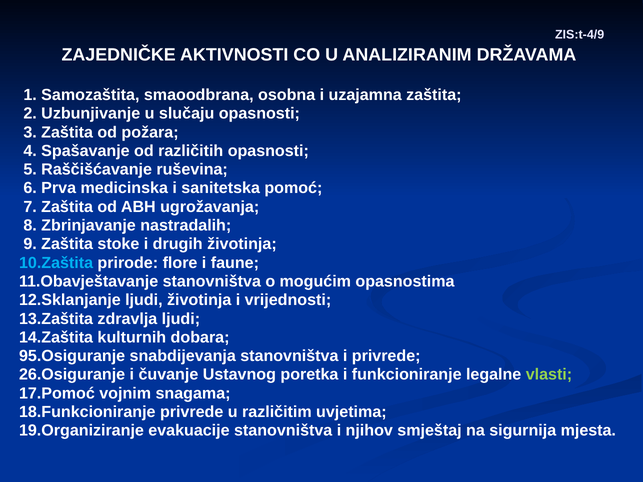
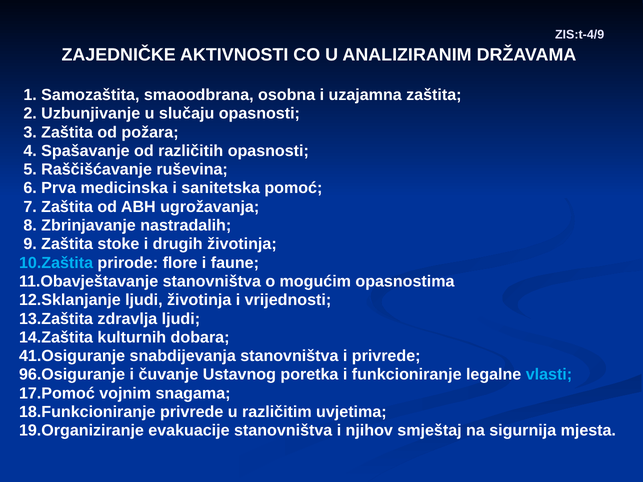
95.Osiguranje: 95.Osiguranje -> 41.Osiguranje (72, 356)
26.Osiguranje: 26.Osiguranje -> 96.Osiguranje (72, 375)
vlasti colour: light green -> light blue (549, 375)
